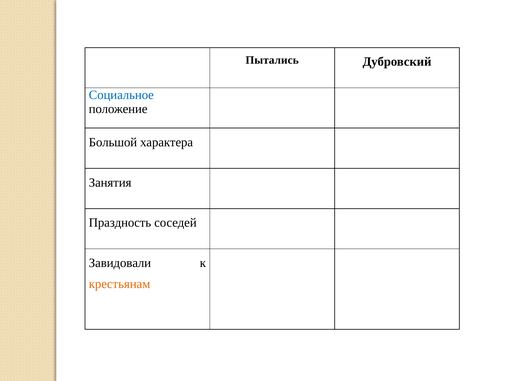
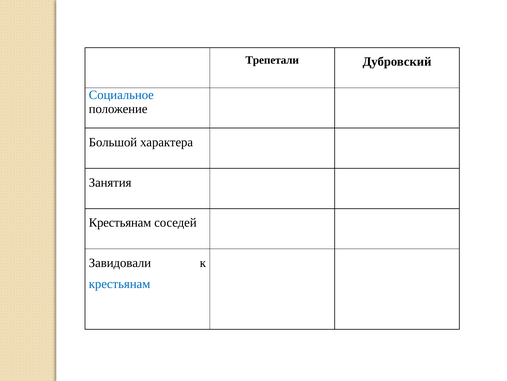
Пытались: Пытались -> Трепетали (272, 60)
Праздность: Праздность -> Крестьянам (120, 222)
крестьянам colour: orange -> blue (120, 284)
